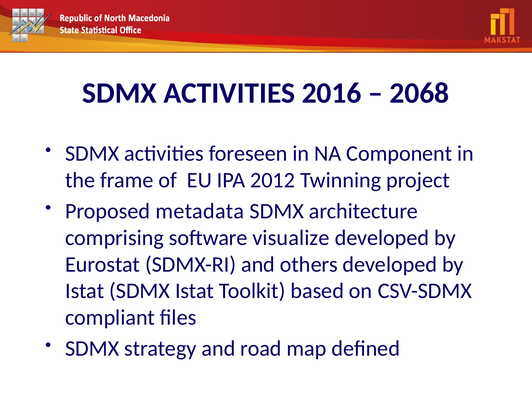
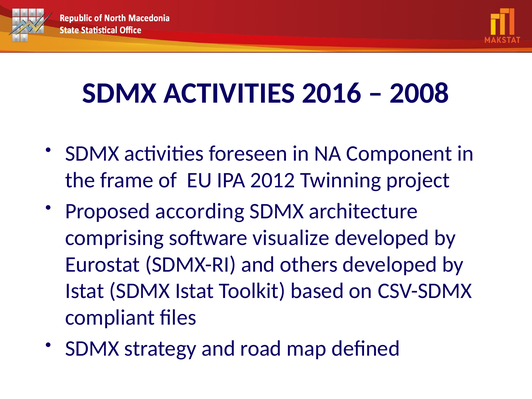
2068: 2068 -> 2008 (419, 93)
metadata: metadata -> according (200, 211)
